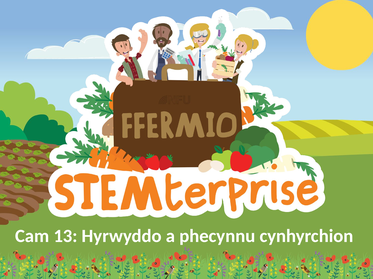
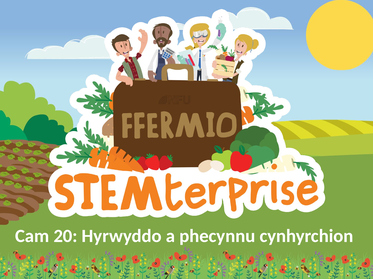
13: 13 -> 20 (66, 237)
